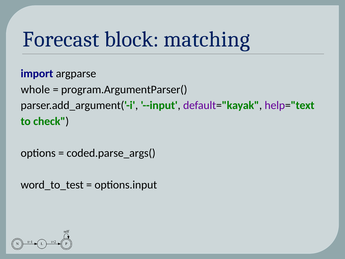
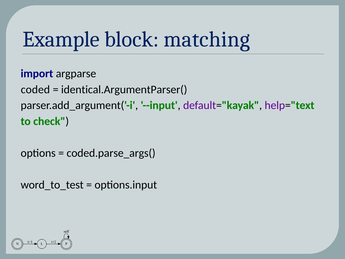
Forecast: Forecast -> Example (61, 39)
whole: whole -> coded (35, 89)
program.ArgumentParser(: program.ArgumentParser( -> identical.ArgumentParser( (124, 89)
